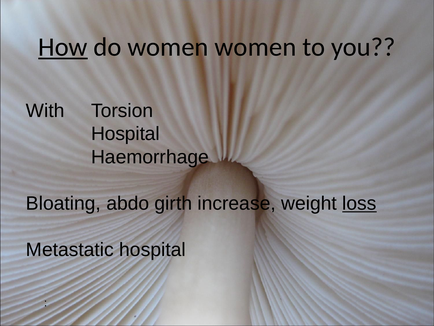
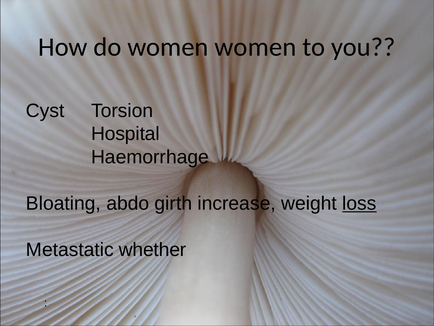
How underline: present -> none (63, 47)
With: With -> Cyst (45, 111)
Metastatic hospital: hospital -> whether (153, 249)
